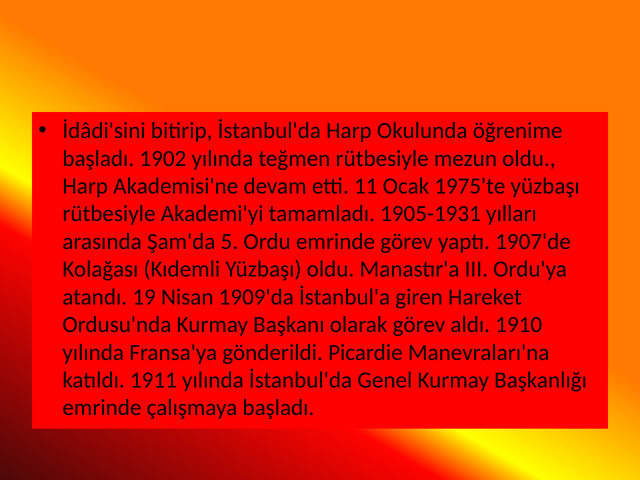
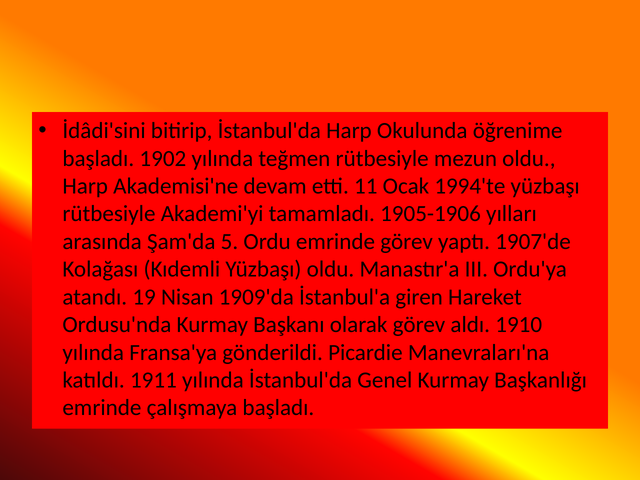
1975'te: 1975'te -> 1994'te (470, 186)
1905-1931: 1905-1931 -> 1905-1906 (430, 214)
